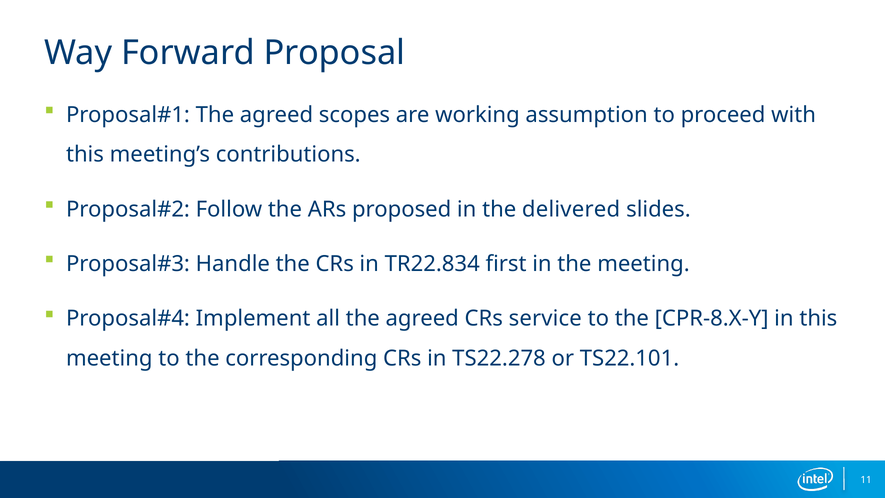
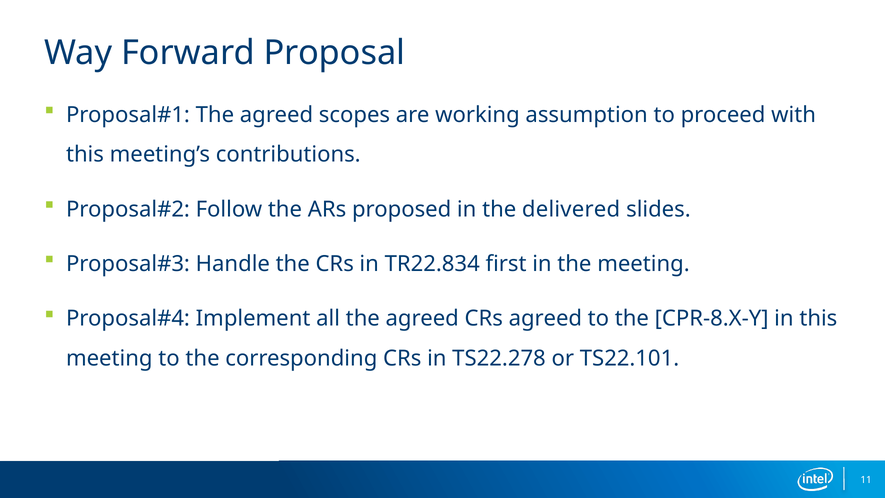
CRs service: service -> agreed (545, 318)
